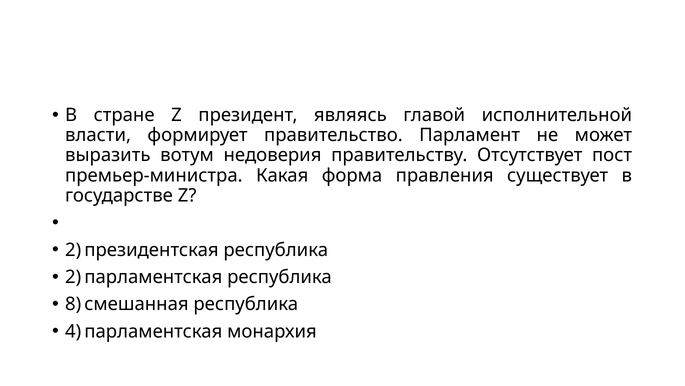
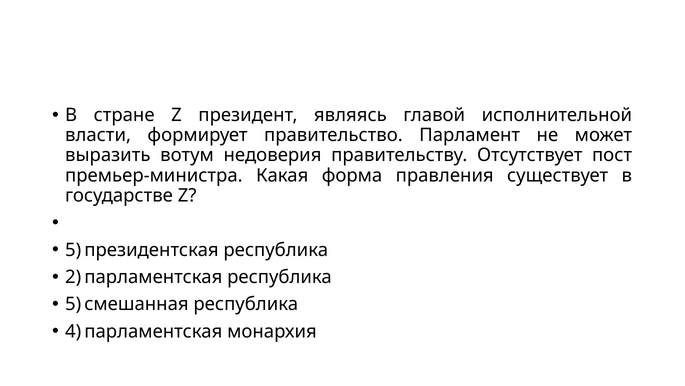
2: 2 -> 5 (73, 249)
8: 8 -> 5 (73, 304)
